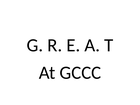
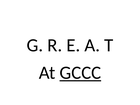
GCCC underline: none -> present (80, 73)
